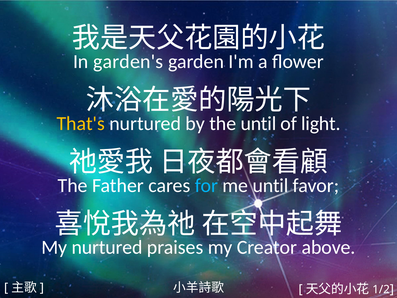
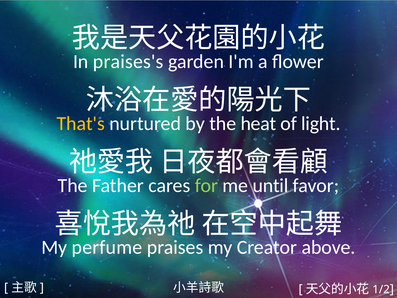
garden's: garden's -> praises's (128, 61)
the until: until -> heat (258, 123)
for colour: light blue -> light green (206, 185)
My nurtured: nurtured -> perfume (107, 247)
